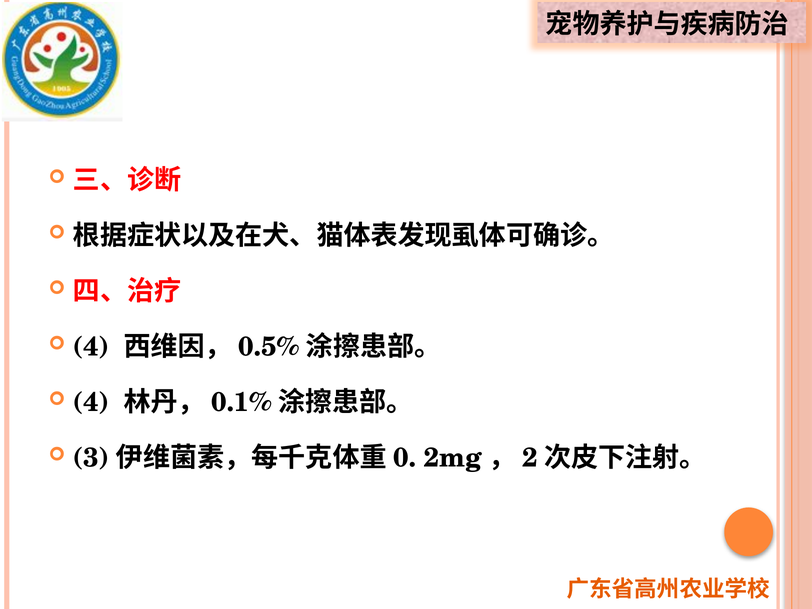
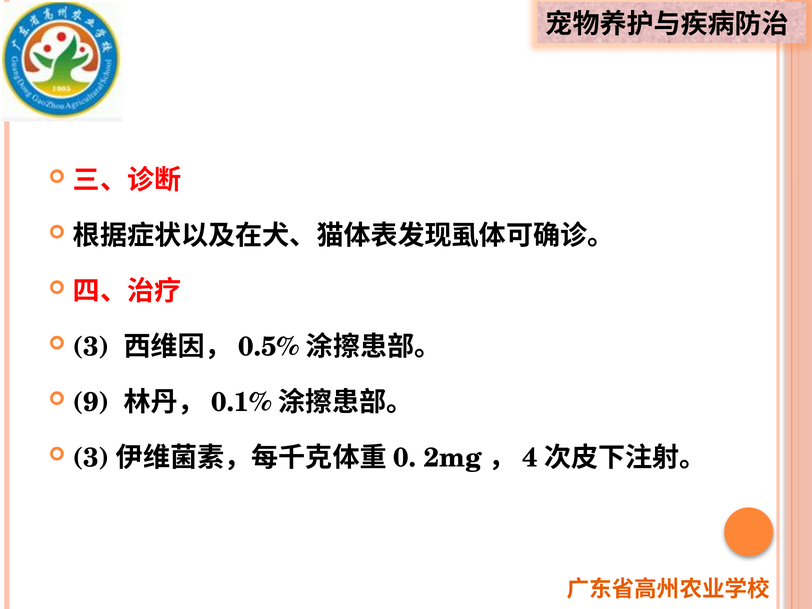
4: 4 -> 3 (91, 347)
4: 4 -> 9 (91, 402)
2: 2 -> 4 (530, 458)
